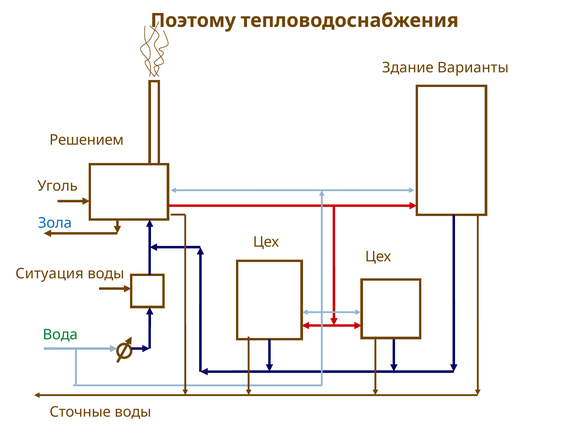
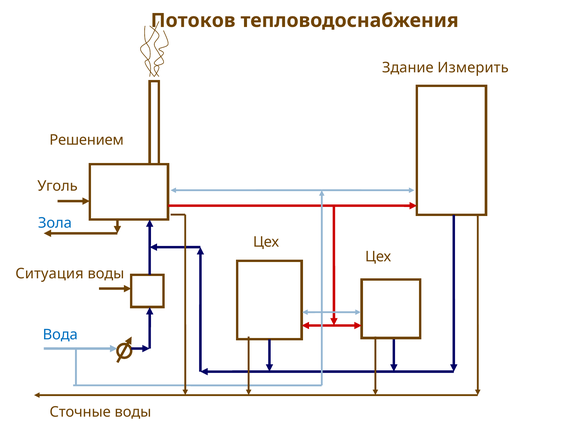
Поэтому: Поэтому -> Потоков (193, 20)
Варианты: Варианты -> Измерить (473, 67)
Вода colour: green -> blue (60, 334)
